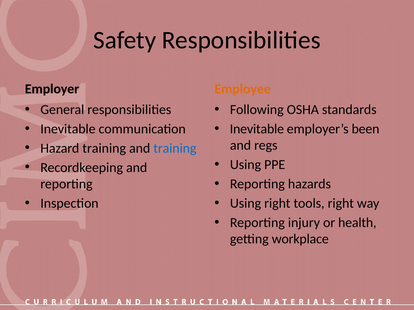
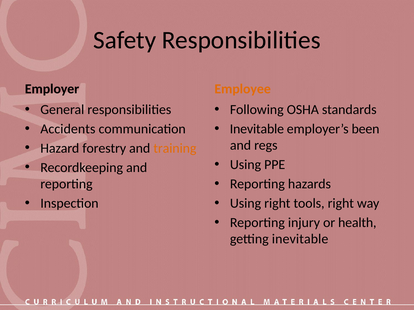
Inevitable: Inevitable -> Accidents (68, 129)
Hazard training: training -> forestry (104, 148)
training colour: blue -> orange (175, 148)
getting workplace: workplace -> inevitable (300, 239)
